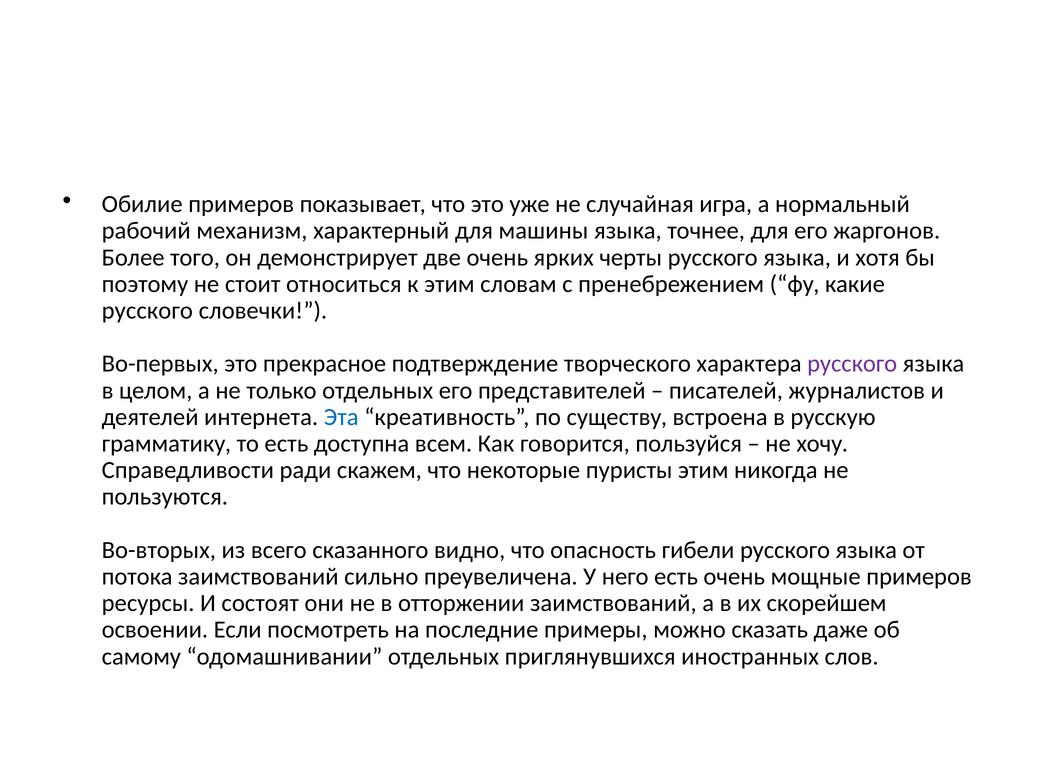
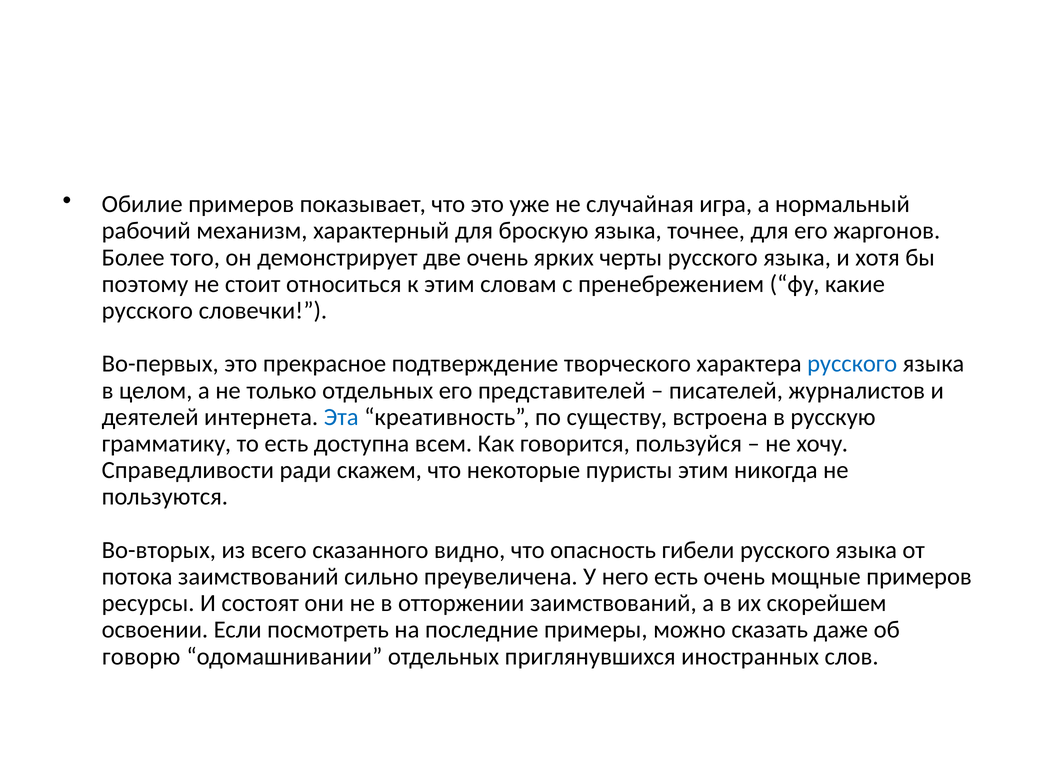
машины: машины -> броскую (543, 231)
русского colour: purple -> blue (852, 364)
самому: самому -> говорю (141, 657)
